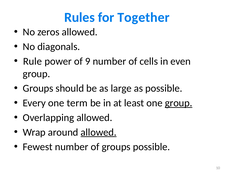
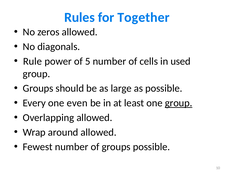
9: 9 -> 5 (88, 61)
even: even -> used (181, 61)
term: term -> even (77, 103)
allowed underline: present -> none (99, 132)
